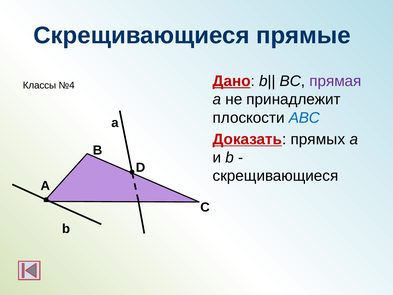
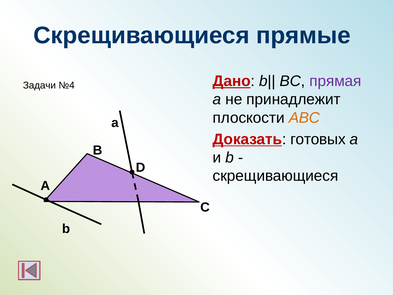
Классы: Классы -> Задачи (39, 85)
АВС colour: blue -> orange (304, 118)
прямых: прямых -> готовых (318, 139)
